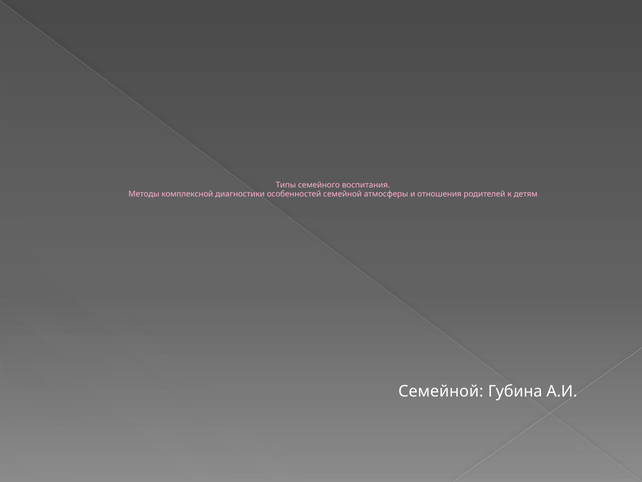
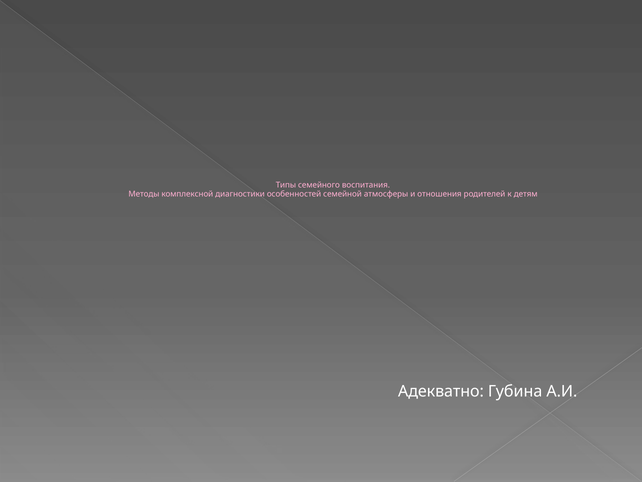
Семейной: Семейной -> Адекватно (441, 391)
